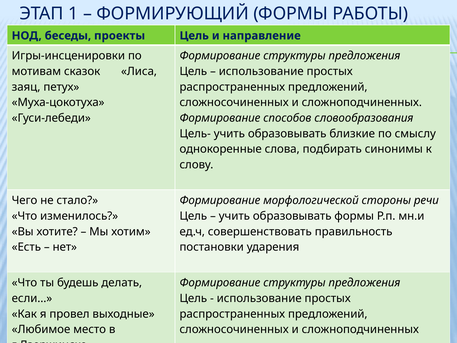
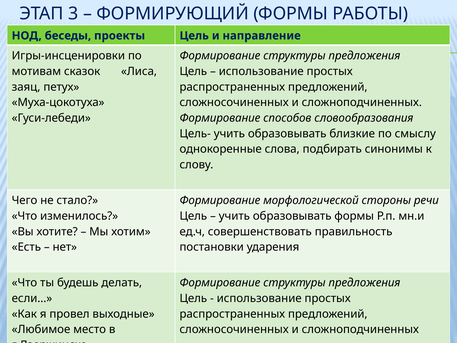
1: 1 -> 3 (73, 14)
